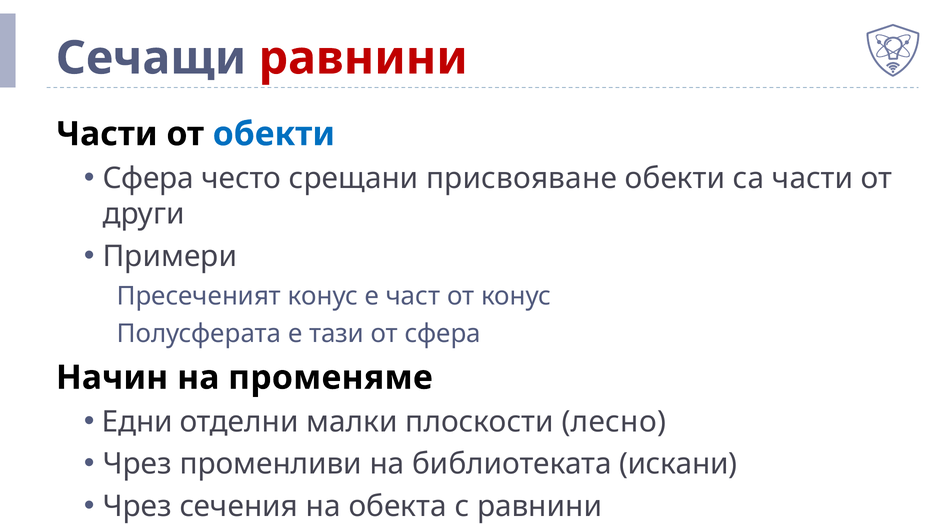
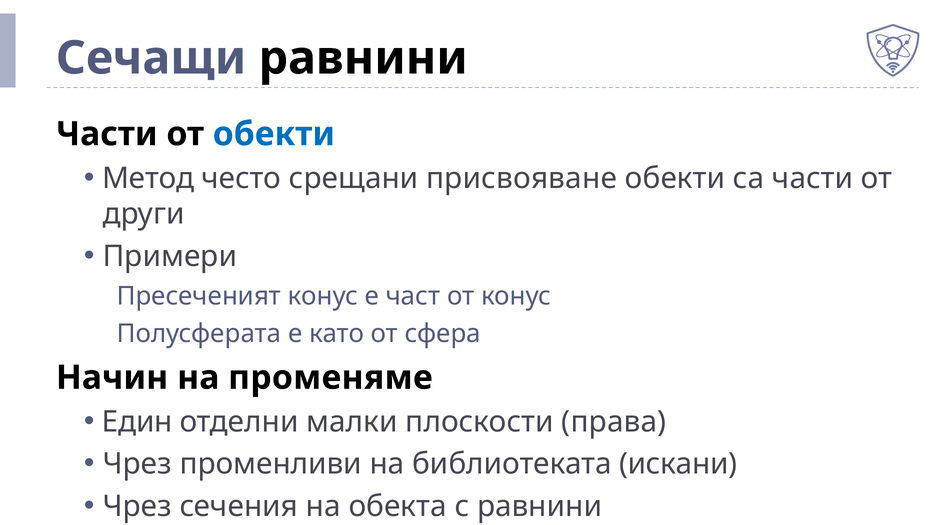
равнини colour: red -> black (363, 58)
Сфера: Сфера -> Метод (148, 179)
тази: тази -> като (337, 334)
Едни: Едни -> Един (137, 422)
лесно: лесно -> права (614, 422)
